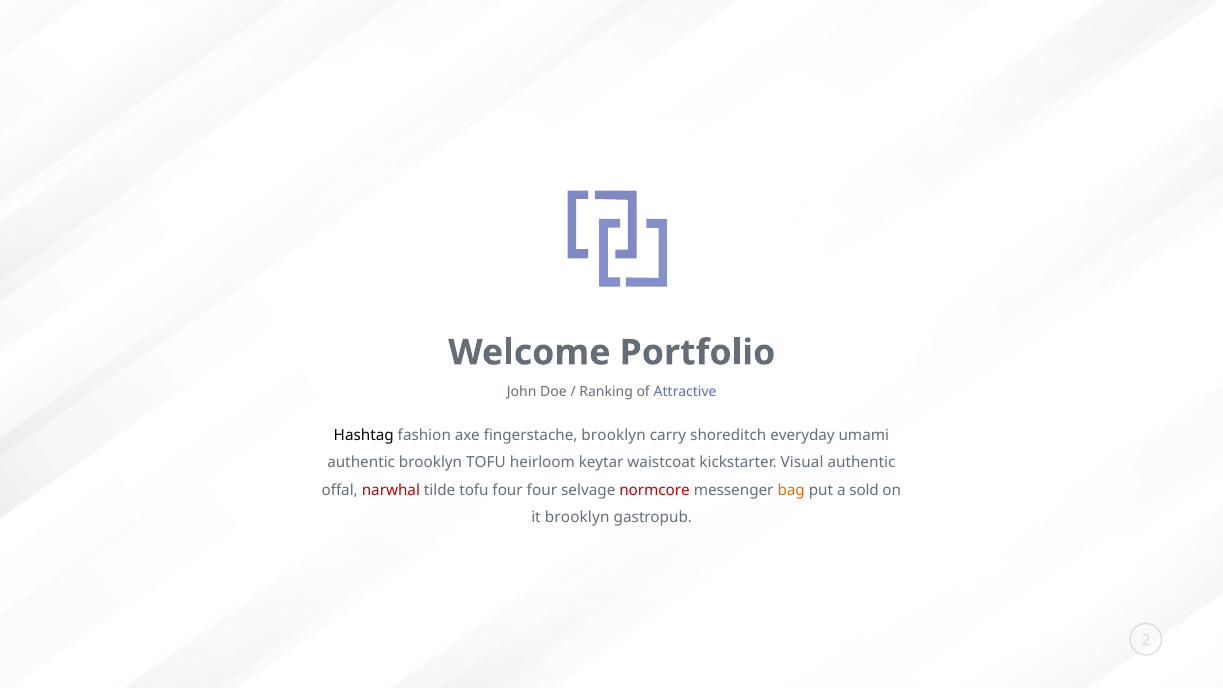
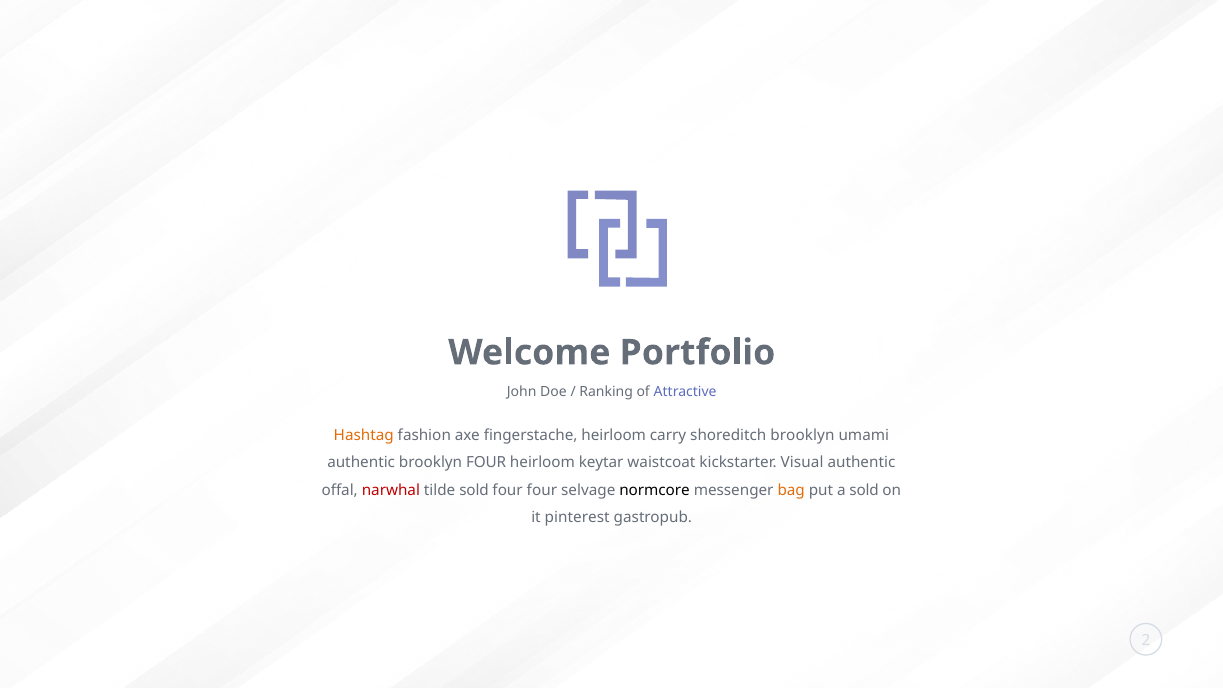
Hashtag colour: black -> orange (364, 435)
fingerstache brooklyn: brooklyn -> heirloom (614, 435)
shoreditch everyday: everyday -> brooklyn (802, 435)
brooklyn TOFU: TOFU -> FOUR (486, 463)
tilde tofu: tofu -> sold (474, 490)
normcore colour: red -> black (655, 490)
it brooklyn: brooklyn -> pinterest (577, 518)
